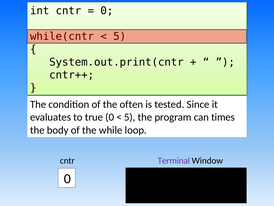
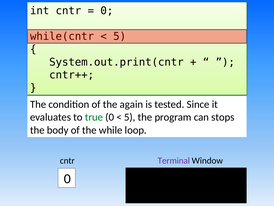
often: often -> again (131, 104)
true colour: black -> green (94, 117)
times: times -> stops (223, 117)
